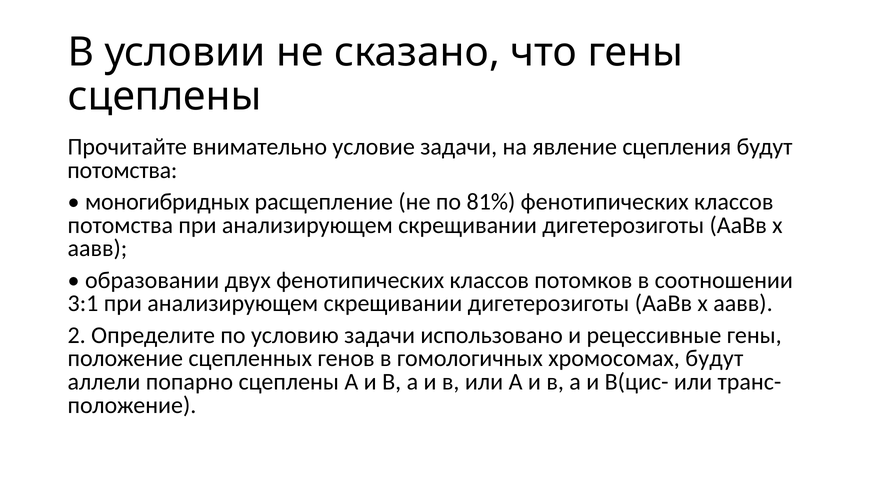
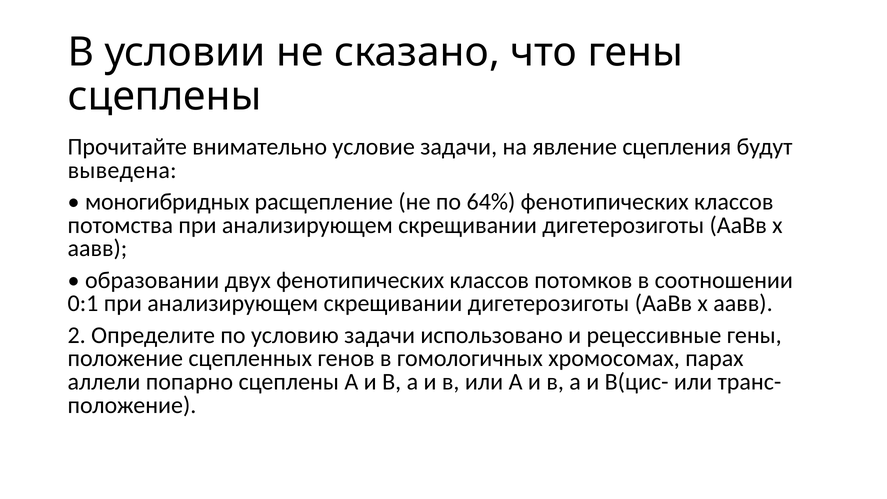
потомства: потомства -> выведена (122, 170)
81%: 81% -> 64% (491, 202)
3:1: 3:1 -> 0:1 (83, 304)
хромосомах будут: будут -> парах (714, 358)
